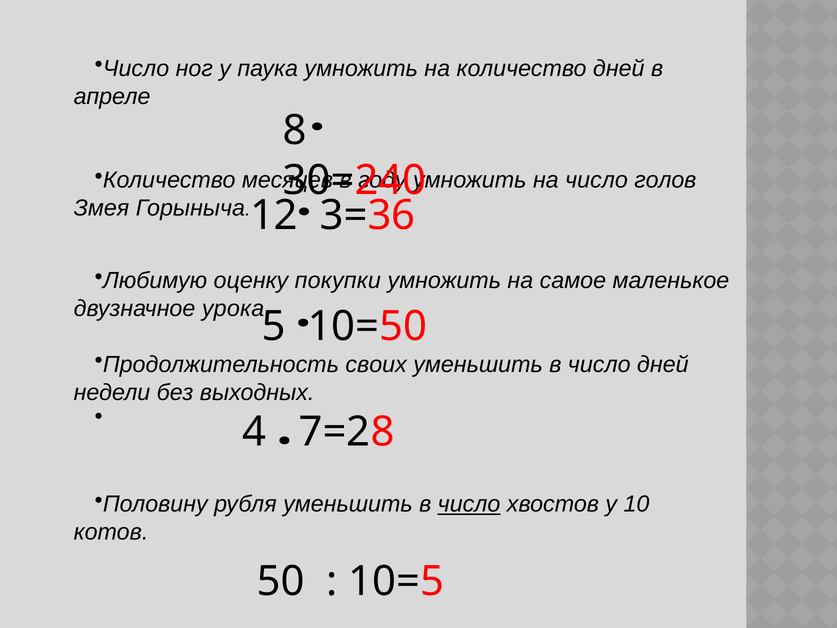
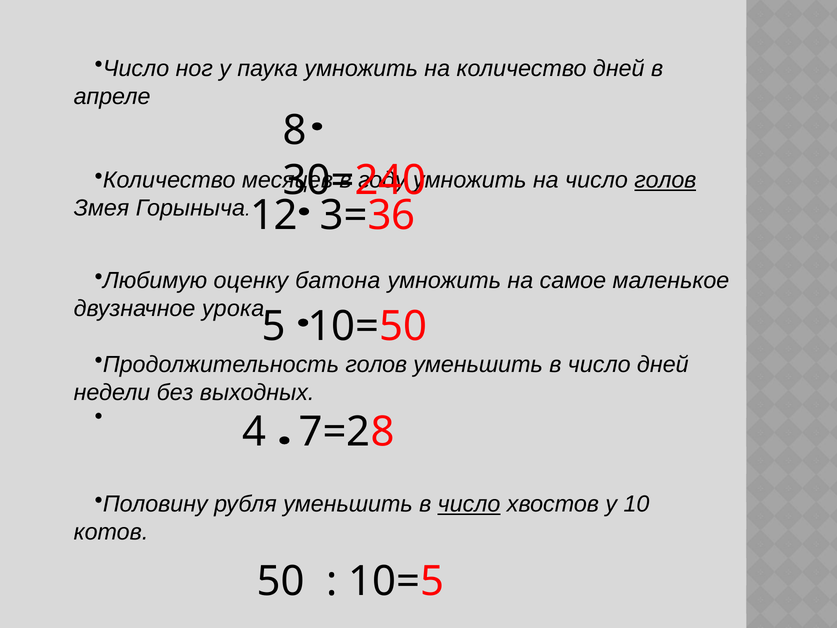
голов underline: none -> present (665, 180)
покупки: покупки -> батона (338, 281)
Продолжительность своих: своих -> голов (376, 364)
